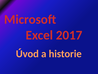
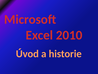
2017: 2017 -> 2010 (69, 35)
